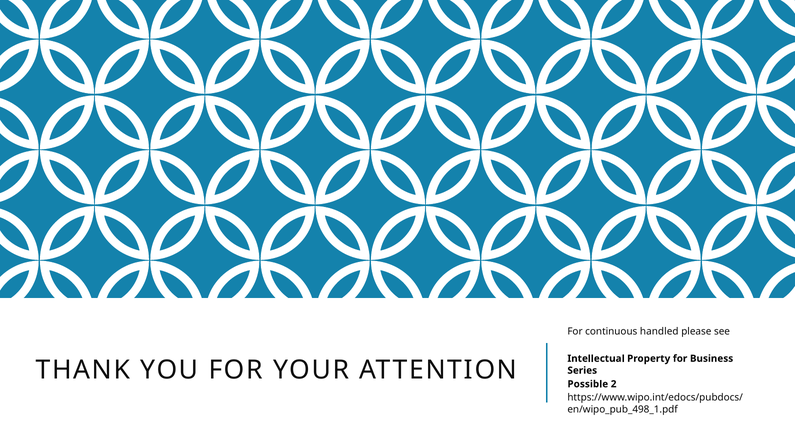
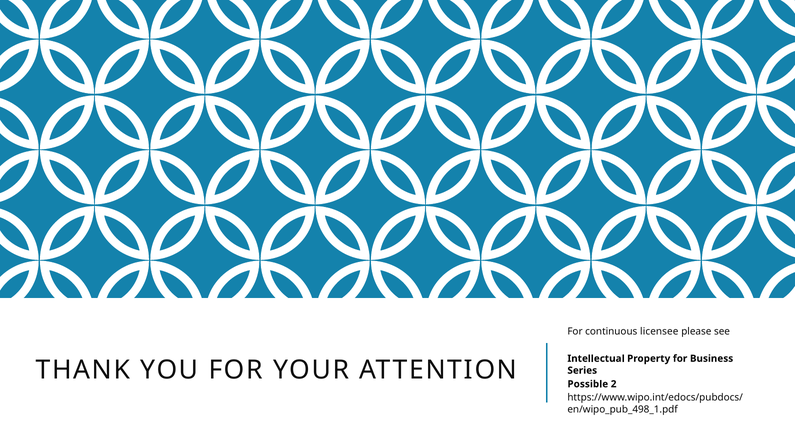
handled: handled -> licensee (659, 332)
